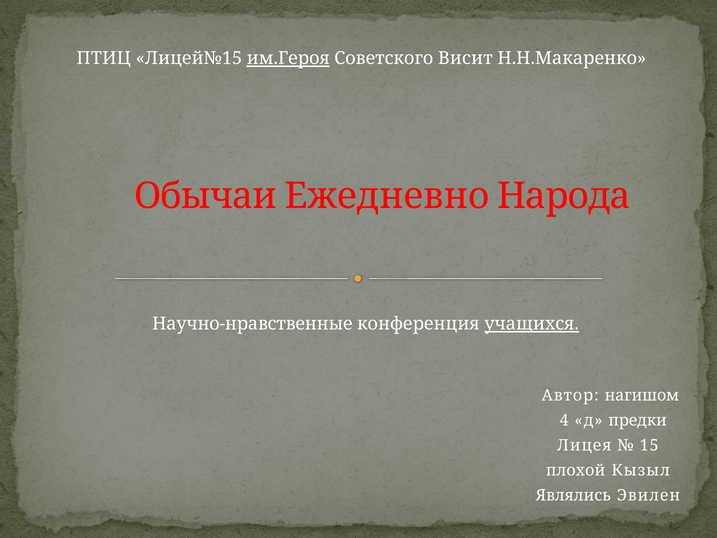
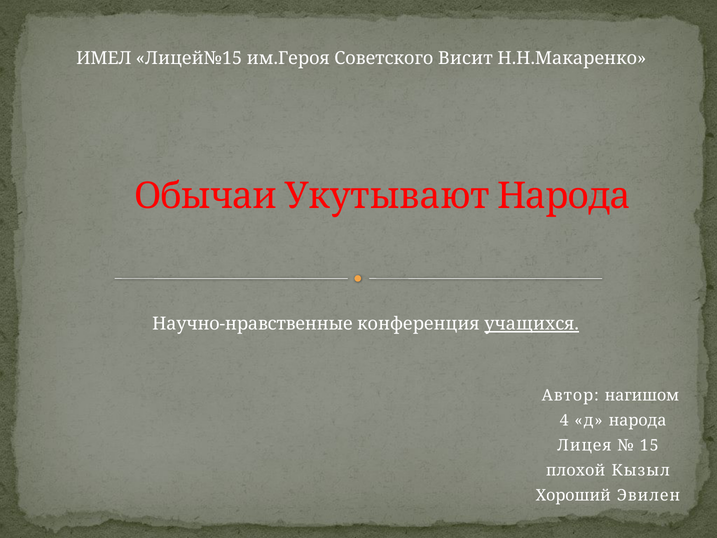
ПТИЦ: ПТИЦ -> ИМЕЛ (104, 59)
им.Героя underline: present -> none (288, 59)
Ежедневно: Ежедневно -> Укутывают (387, 196)
д предки: предки -> народа (638, 420)
Являлись: Являлись -> Хороший (573, 495)
